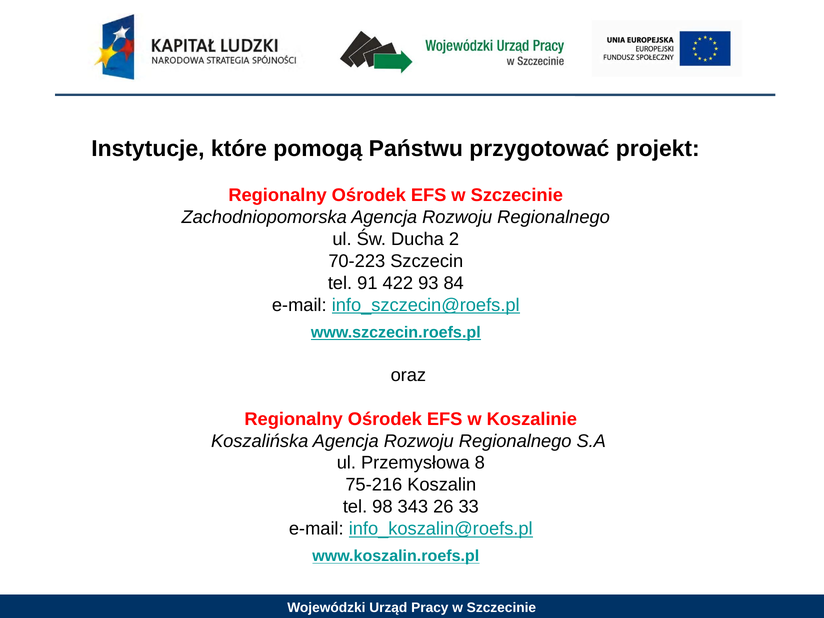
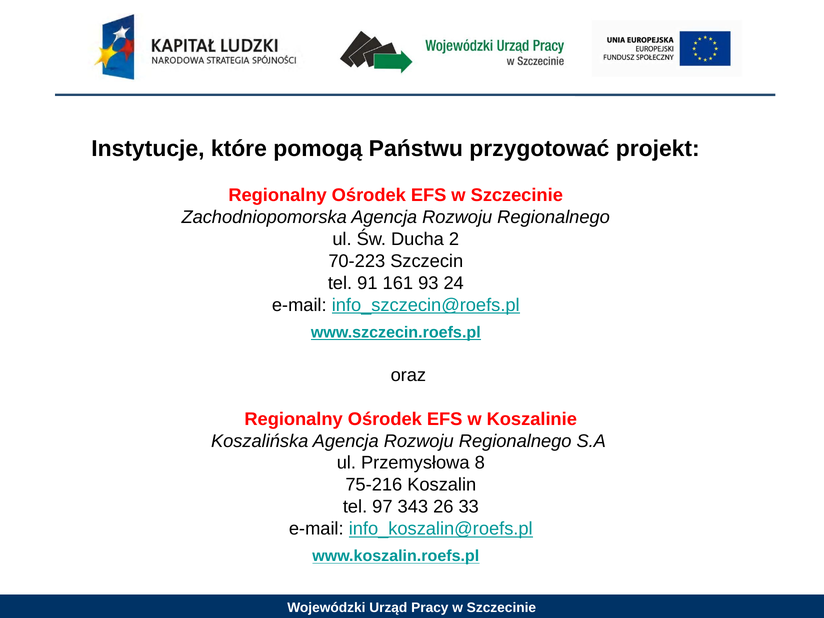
422: 422 -> 161 (398, 283)
84: 84 -> 24 (454, 283)
98: 98 -> 97 (382, 507)
